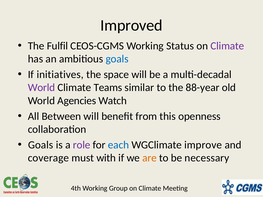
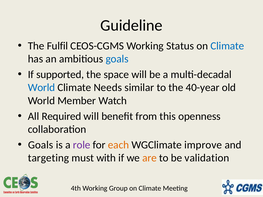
Improved: Improved -> Guideline (131, 25)
Climate colour: purple -> blue (227, 46)
initiatives: initiatives -> supported (60, 75)
World colour: purple -> blue (41, 88)
Teams: Teams -> Needs (108, 88)
88-year: 88-year -> 40-year (203, 88)
Agencies: Agencies -> Member (77, 101)
Between: Between -> Required (61, 116)
each colour: blue -> orange (118, 145)
coverage: coverage -> targeting (48, 158)
necessary: necessary -> validation (207, 158)
